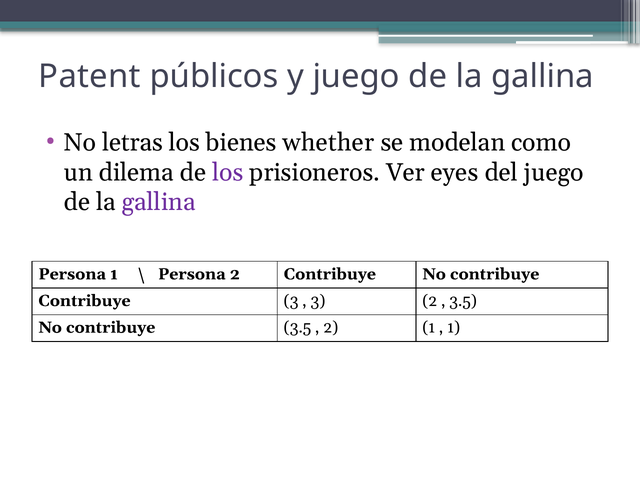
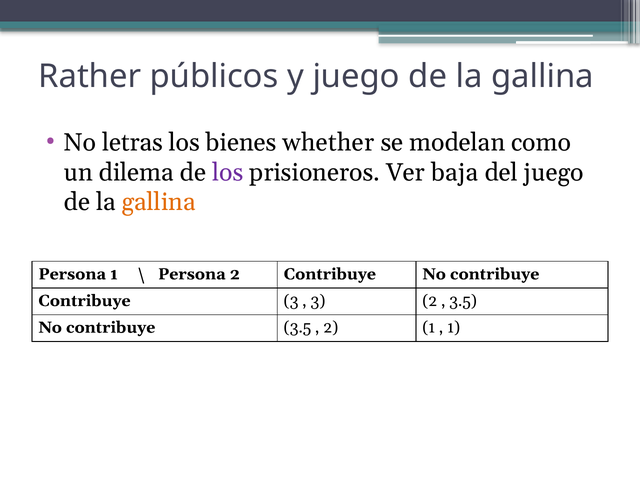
Patent: Patent -> Rather (90, 77)
eyes: eyes -> baja (455, 172)
gallina colour: purple -> orange (159, 202)
